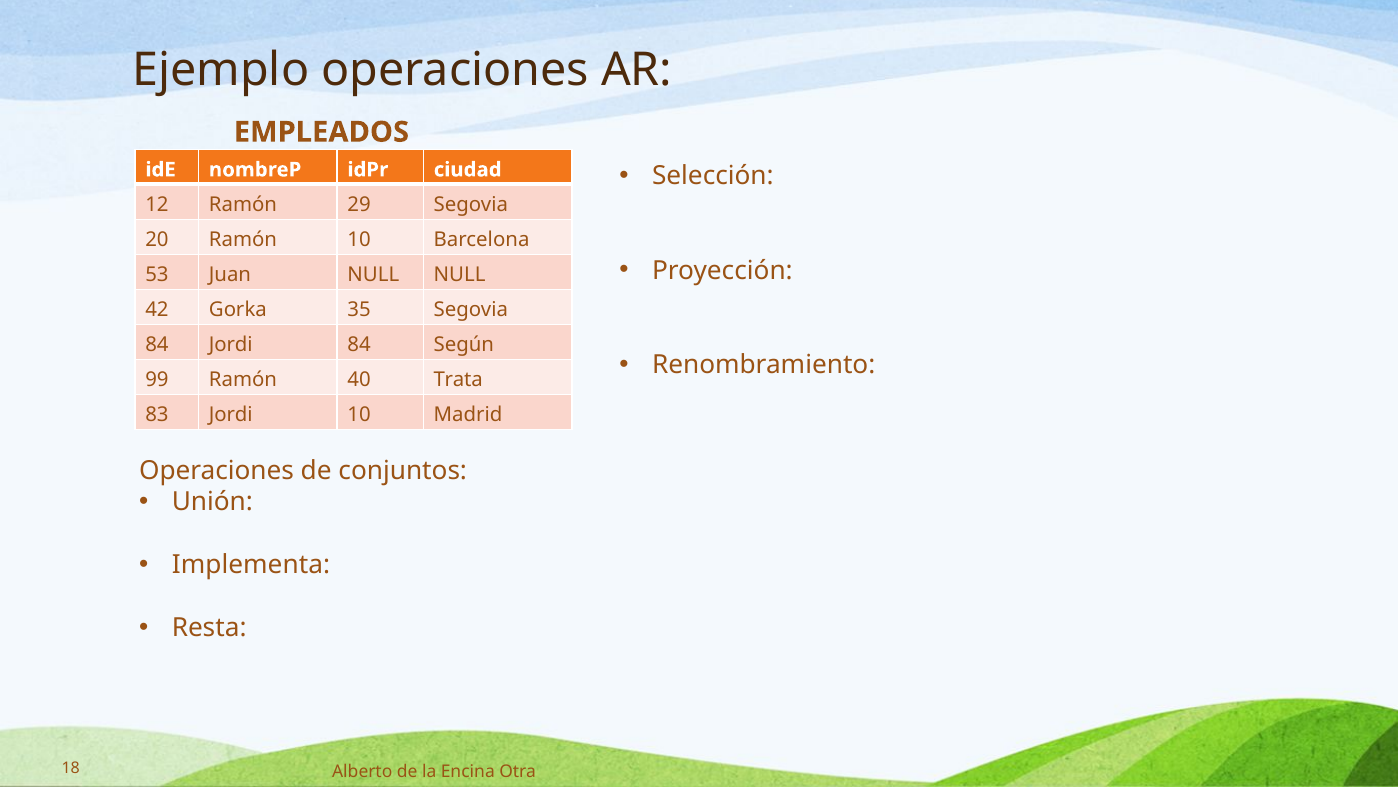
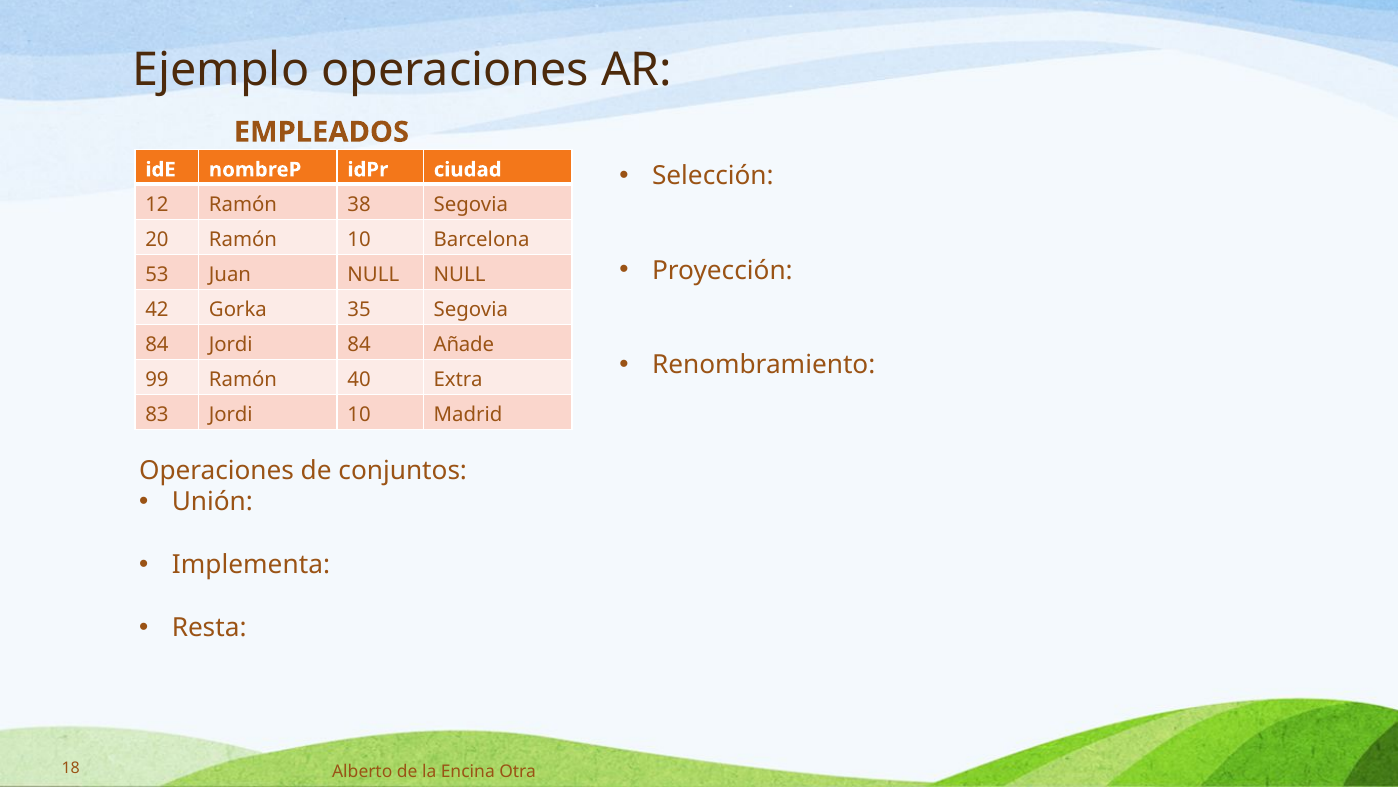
29: 29 -> 38 (359, 205)
Según: Según -> Añade (464, 345)
Trata: Trata -> Extra (458, 380)
